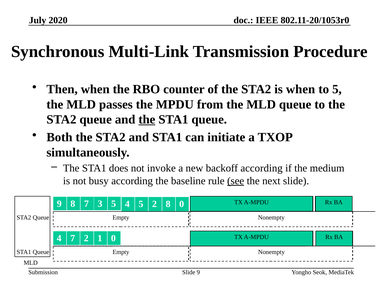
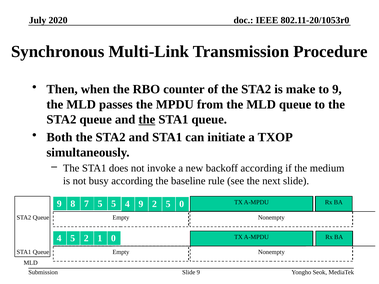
is when: when -> make (301, 89)
to 5: 5 -> 9 (337, 89)
see underline: present -> none (236, 181)
7 3: 3 -> 5 (100, 204)
4 5: 5 -> 9 (141, 204)
2 8: 8 -> 5 (168, 204)
4 7: 7 -> 5 (73, 238)
